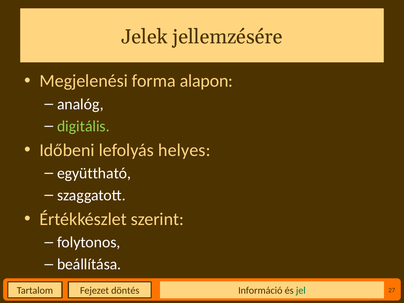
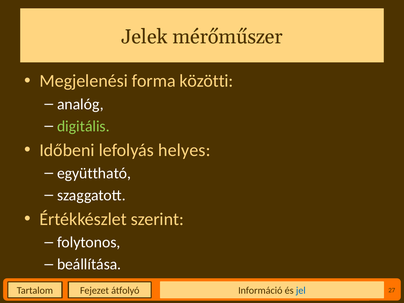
jellemzésére: jellemzésére -> mérőműszer (228, 37)
alapon: alapon -> közötti (206, 81)
döntés: döntés -> átfolyó (125, 291)
jel colour: green -> blue (301, 291)
